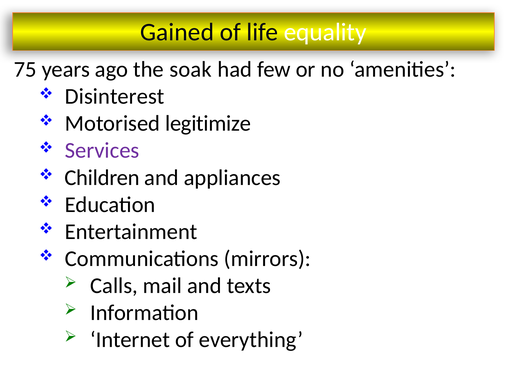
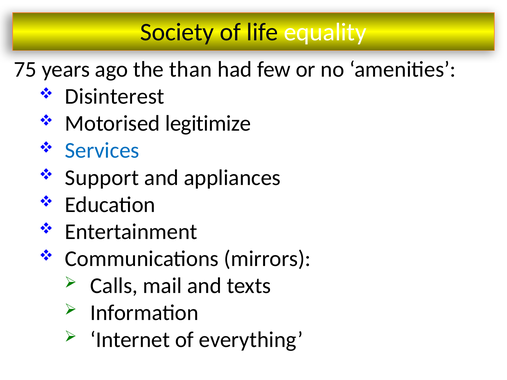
Gained: Gained -> Society (177, 32)
soak: soak -> than (191, 70)
Services colour: purple -> blue (102, 151)
Children: Children -> Support (102, 178)
